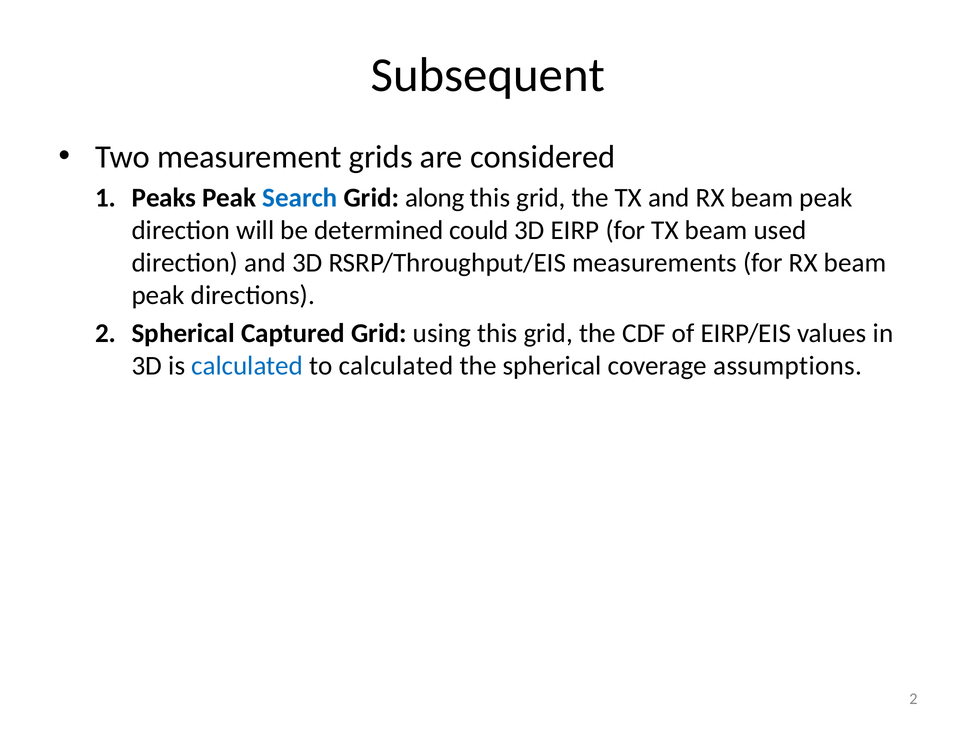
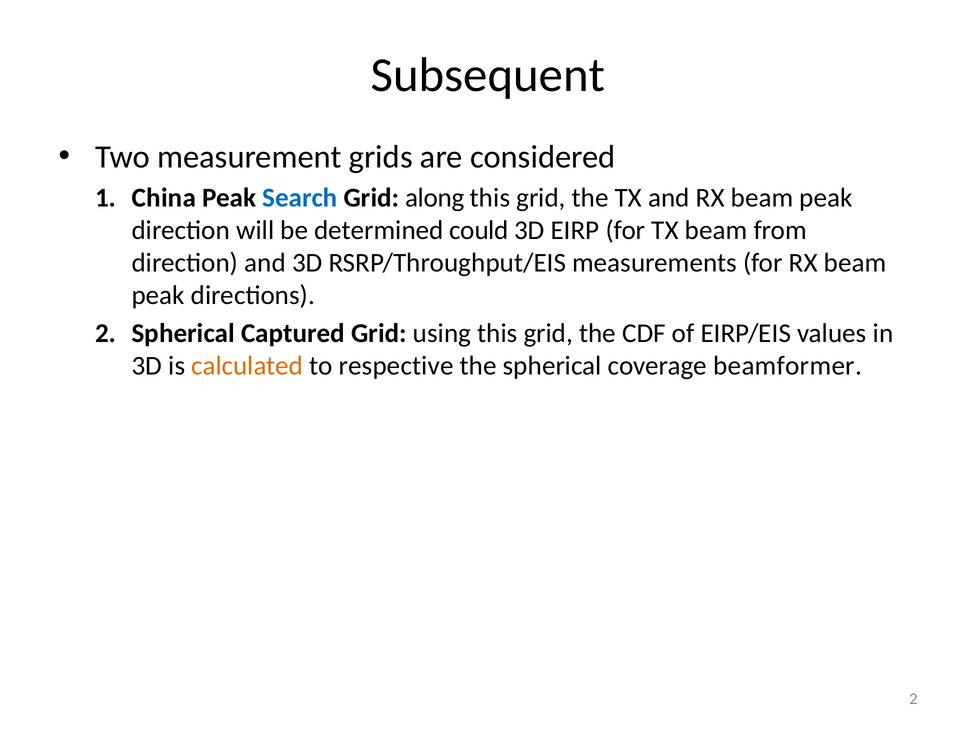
Peaks: Peaks -> China (164, 198)
used: used -> from (780, 230)
calculated colour: blue -> orange (247, 366)
to calculated: calculated -> respective (396, 366)
assumptions: assumptions -> beamformer (788, 366)
